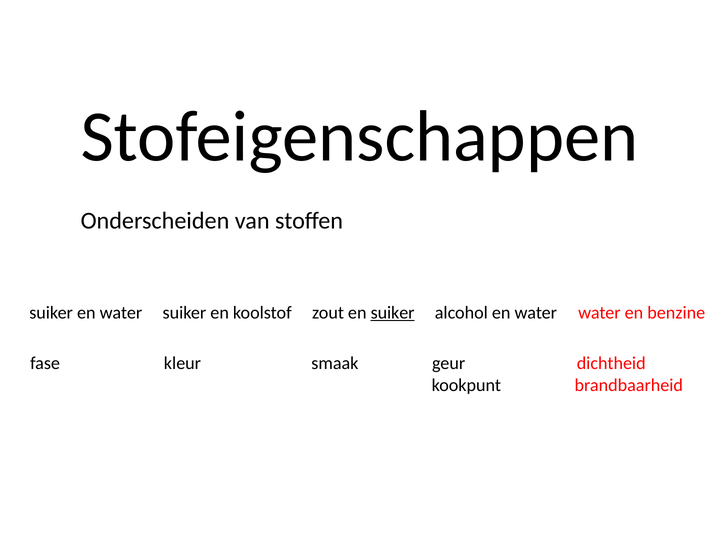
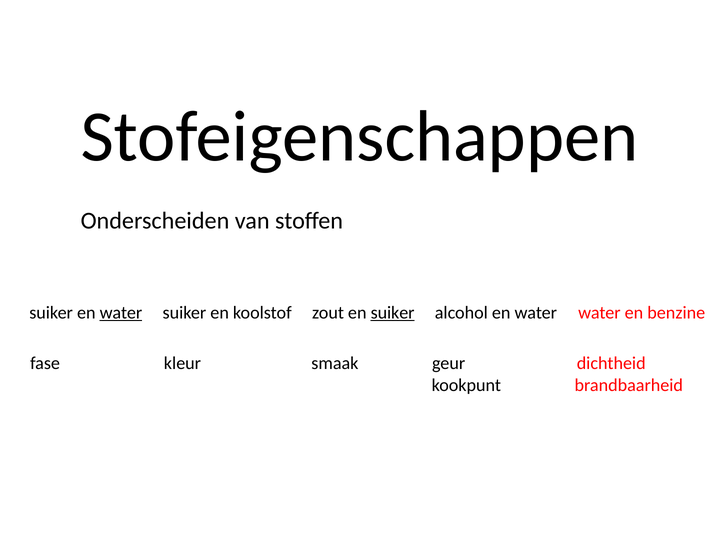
water underline: none -> present (121, 313)
